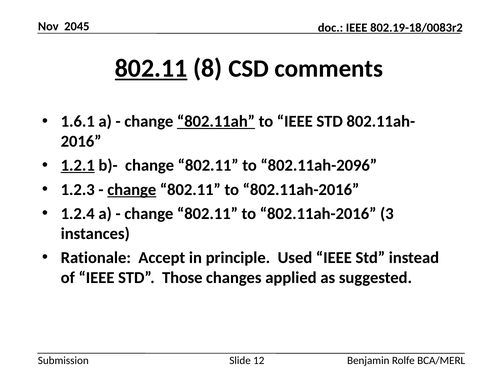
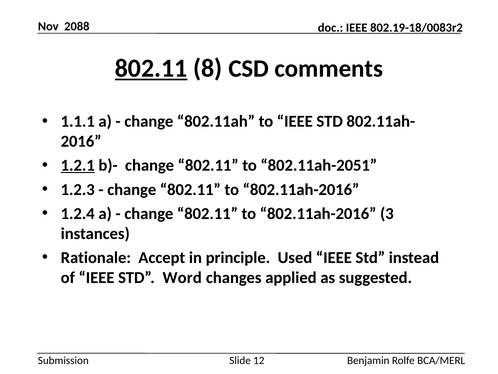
2045: 2045 -> 2088 (77, 26)
1.6.1: 1.6.1 -> 1.1.1 (78, 121)
802.11ah underline: present -> none (216, 121)
802.11ah-2096: 802.11ah-2096 -> 802.11ah-2051 (319, 165)
change underline: present -> none (132, 189)
Those: Those -> Word (182, 277)
